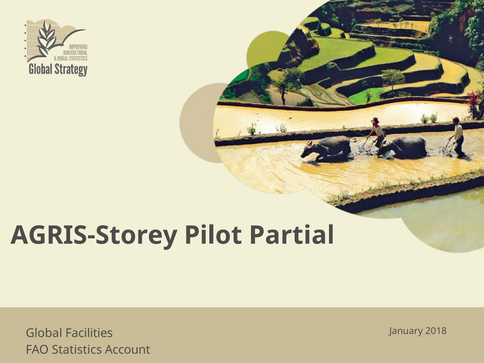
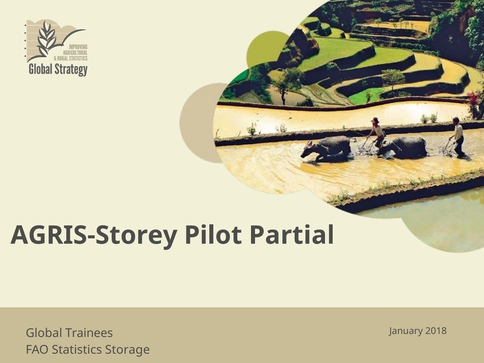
Facilities: Facilities -> Trainees (89, 333)
Account: Account -> Storage (127, 350)
